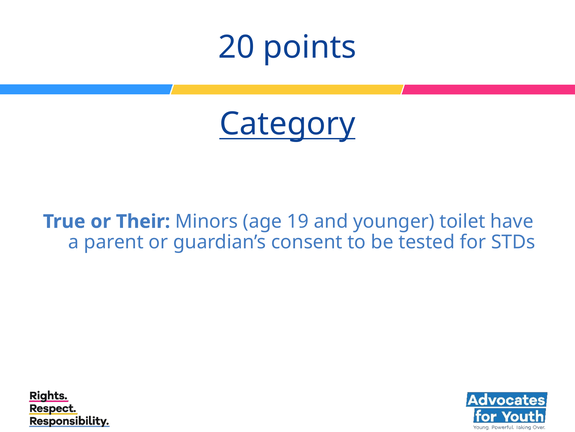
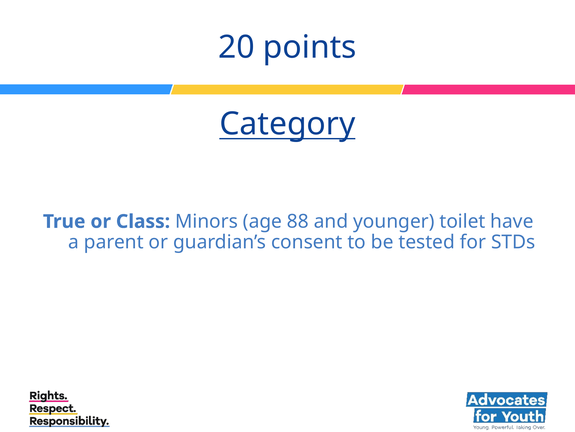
Their: Their -> Class (143, 221)
19: 19 -> 88 (298, 221)
